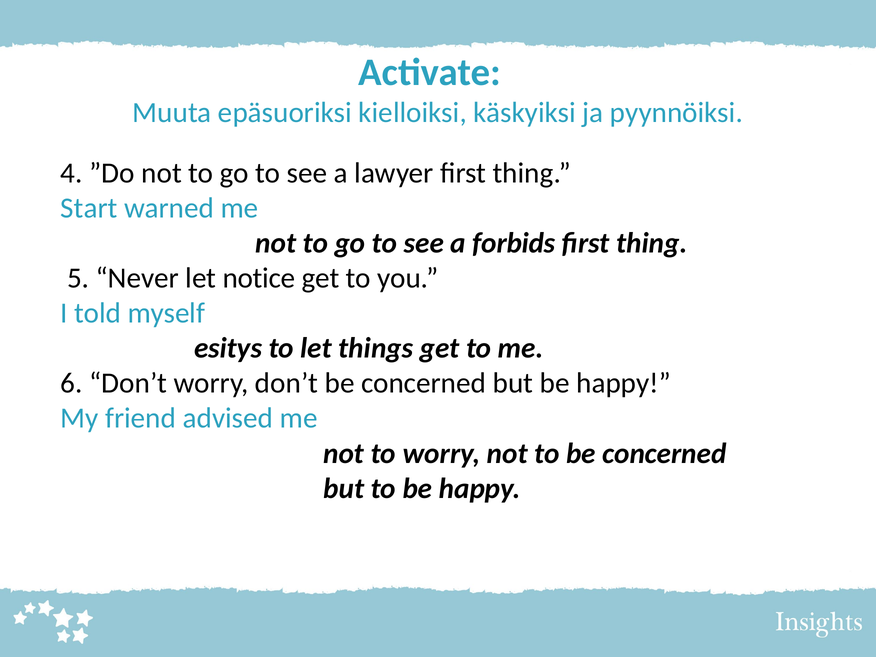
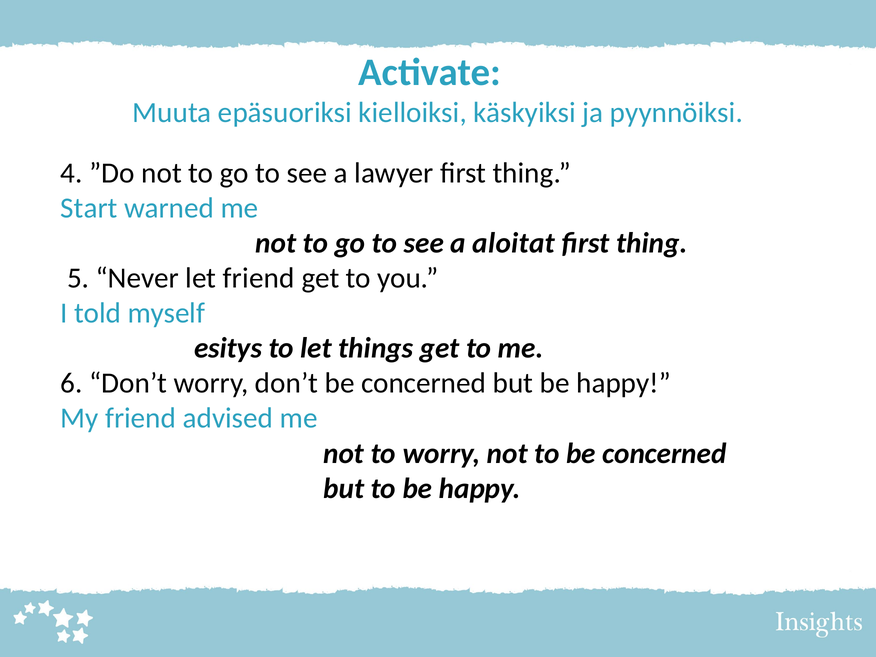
forbids: forbids -> aloitat (514, 243)
let notice: notice -> friend (259, 278)
